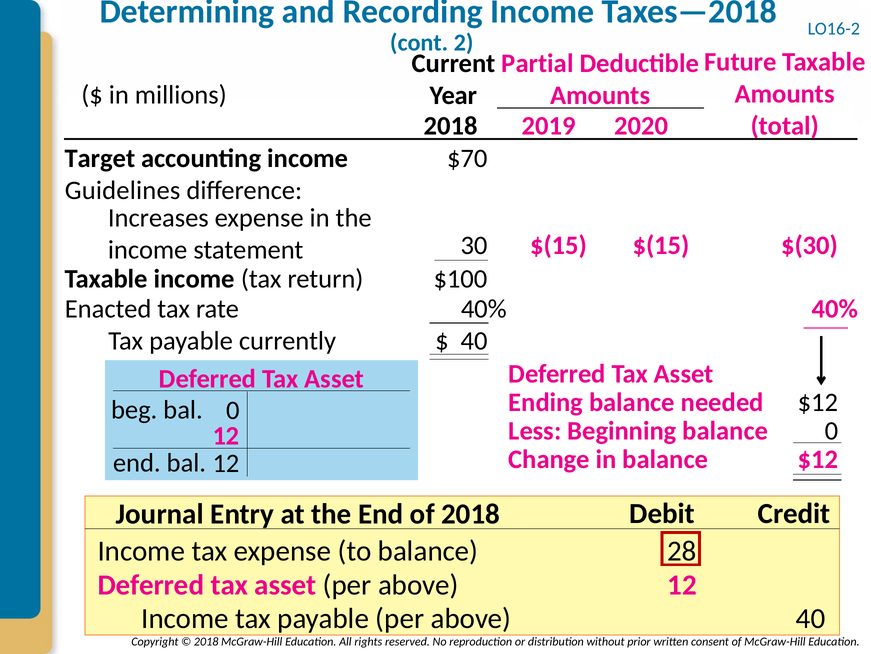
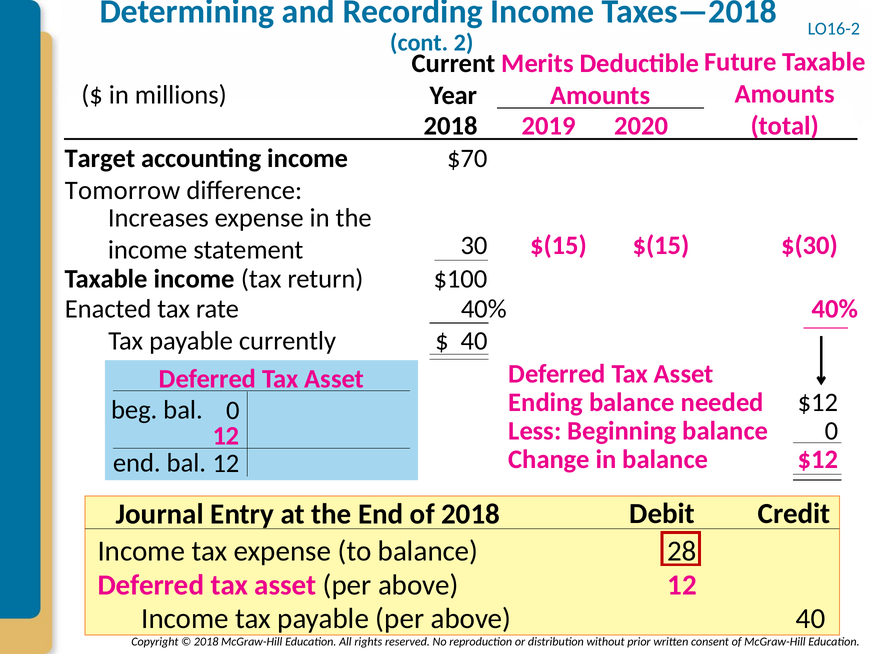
Partial: Partial -> Merits (537, 63)
Guidelines: Guidelines -> Tomorrow (123, 190)
